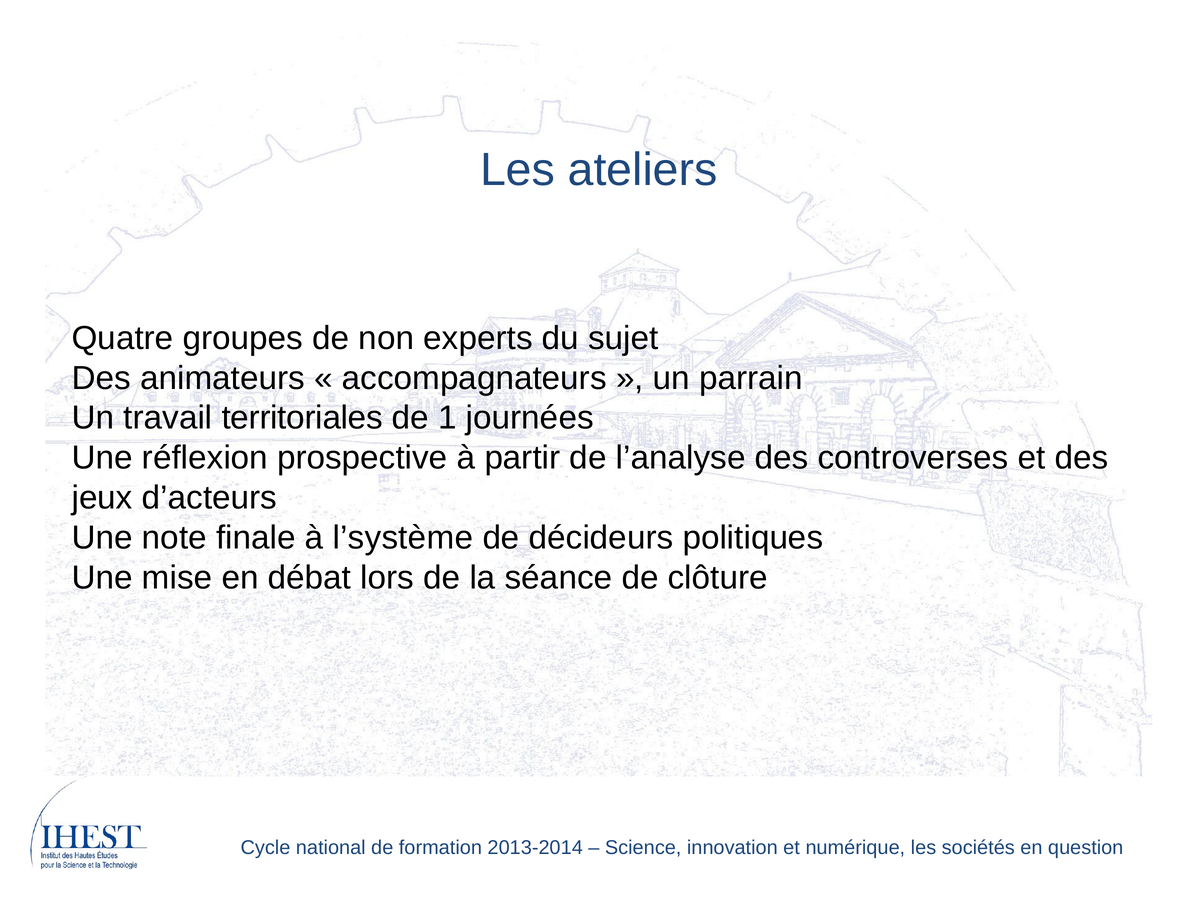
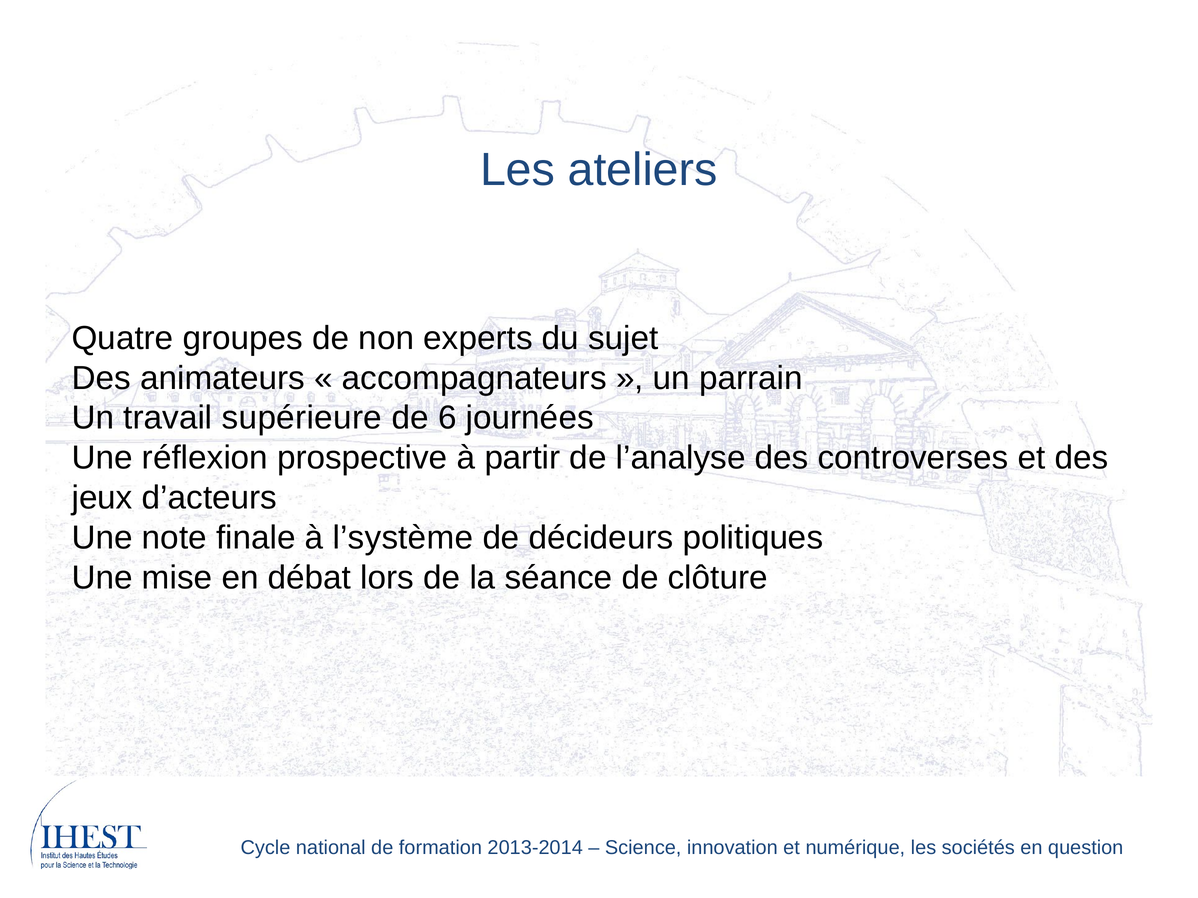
territoriales: territoriales -> supérieure (302, 418)
1: 1 -> 6 (447, 418)
